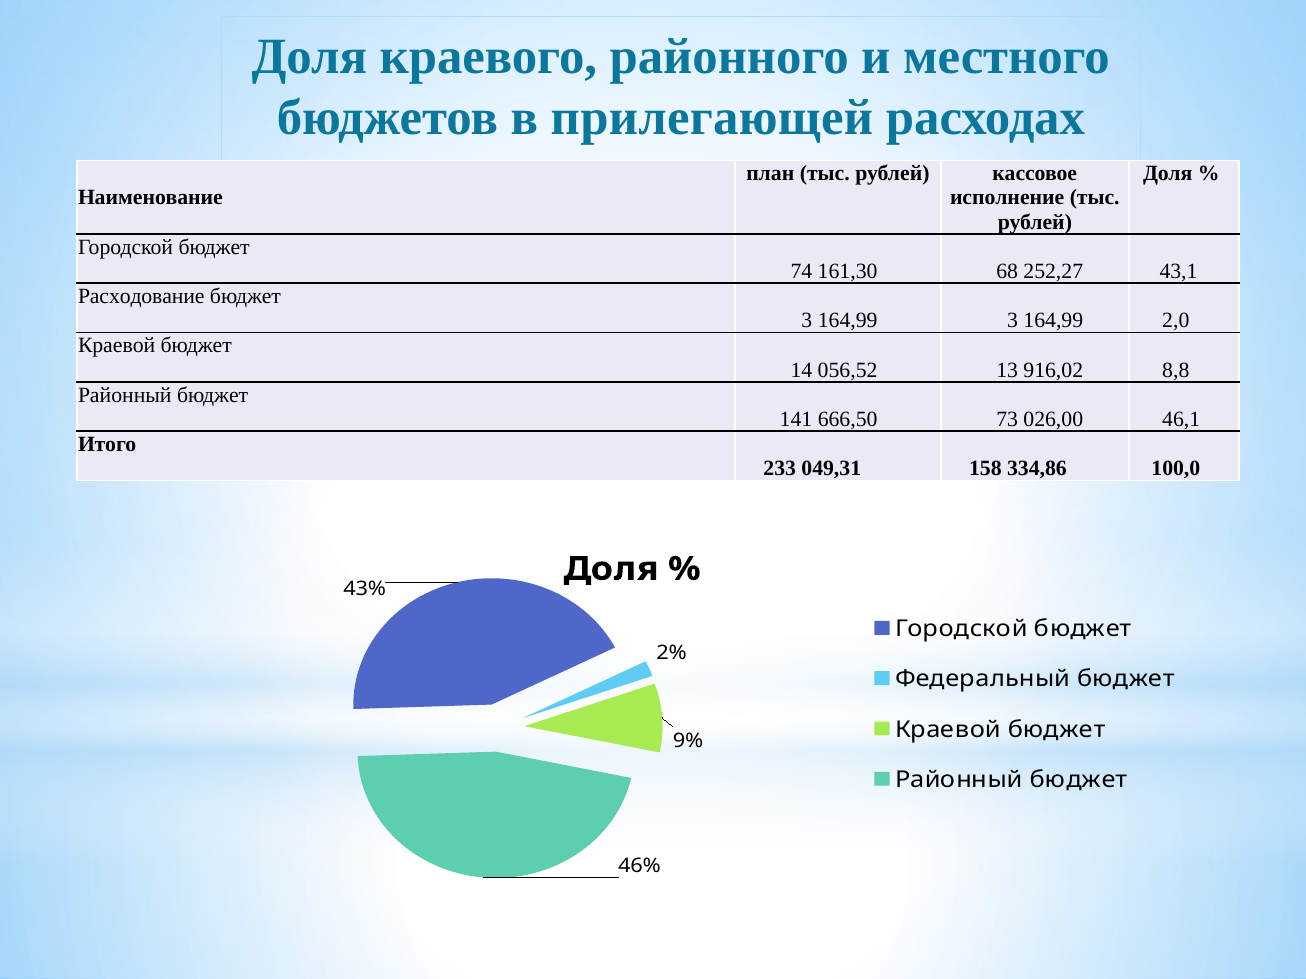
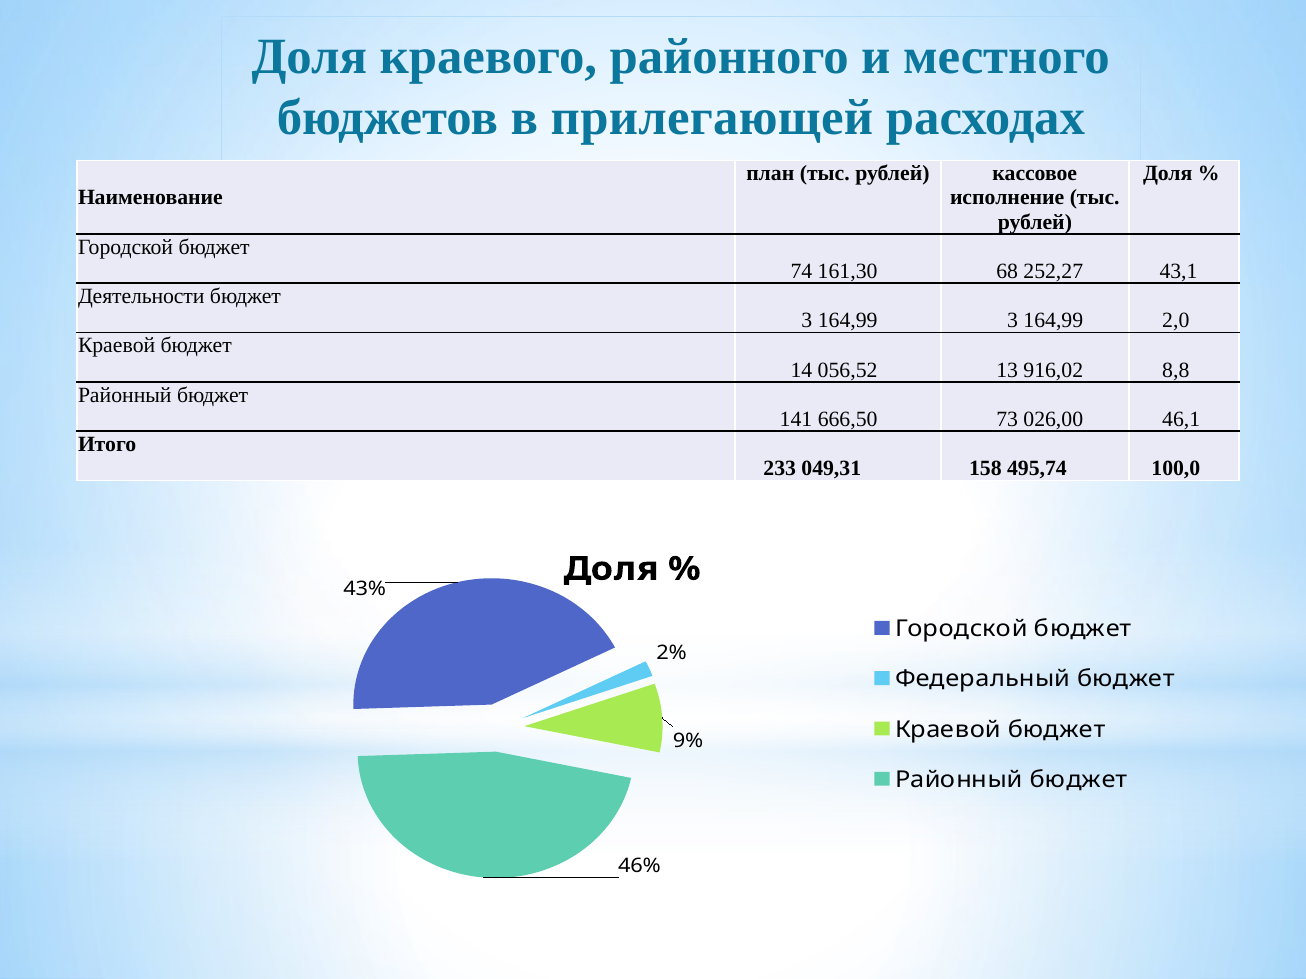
Расходование: Расходование -> Деятельности (141, 297)
334,86: 334,86 -> 495,74 (1037, 469)
